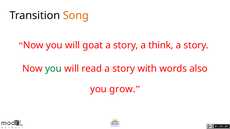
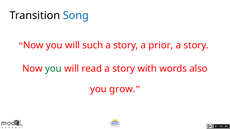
Song colour: orange -> blue (76, 16)
goat: goat -> such (93, 45)
think: think -> prior (161, 45)
